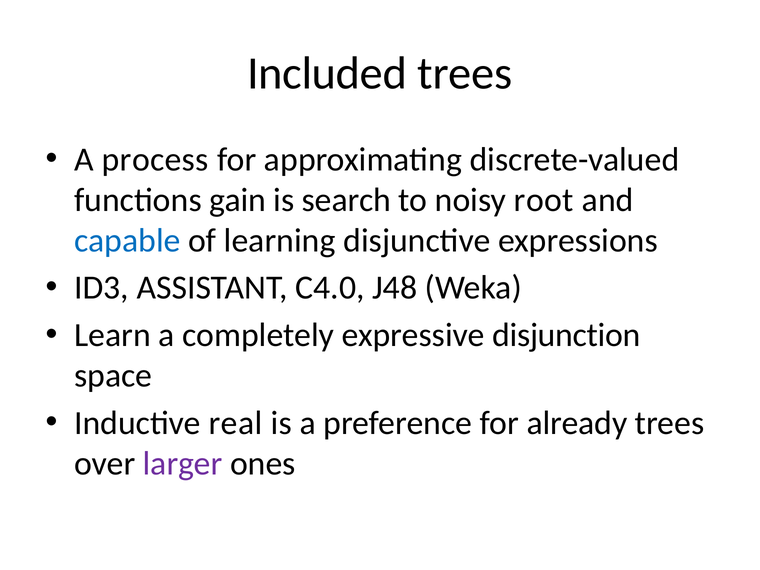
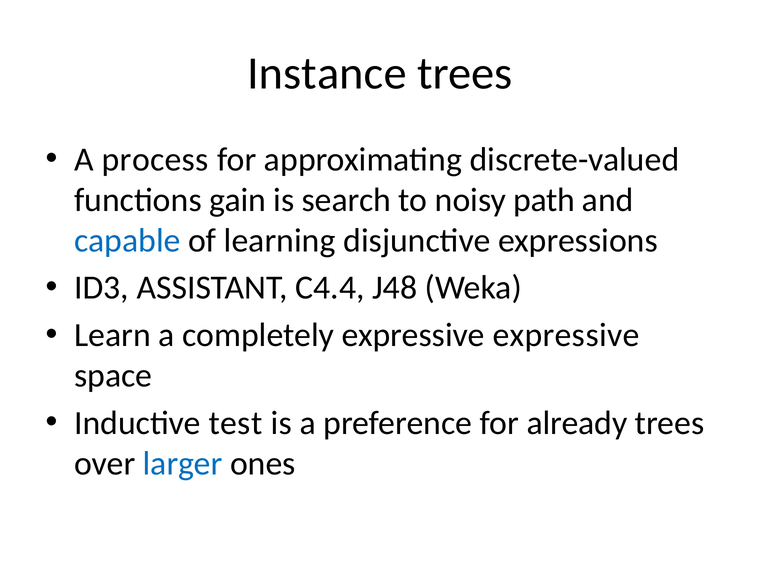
Included: Included -> Instance (327, 74)
root: root -> path (544, 200)
C4.0: C4.0 -> C4.4 (330, 288)
expressive disjunction: disjunction -> expressive (566, 335)
real: real -> test (236, 423)
larger colour: purple -> blue (183, 464)
